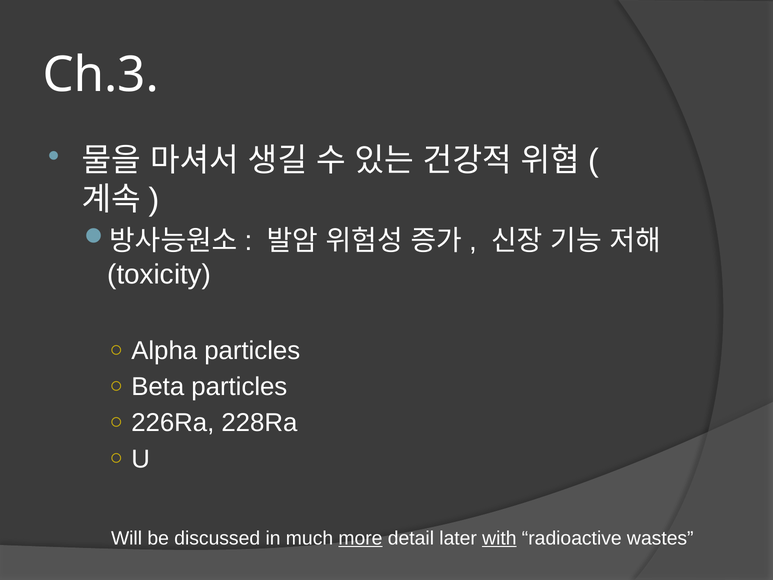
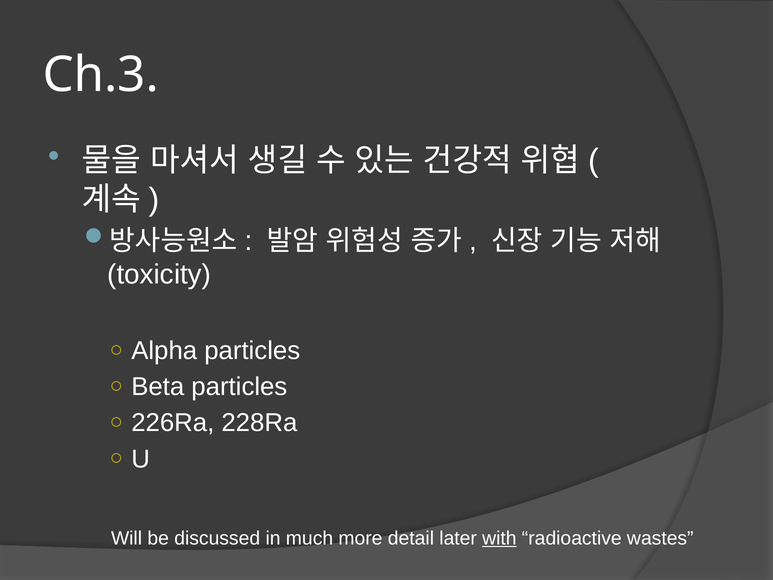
more underline: present -> none (360, 538)
